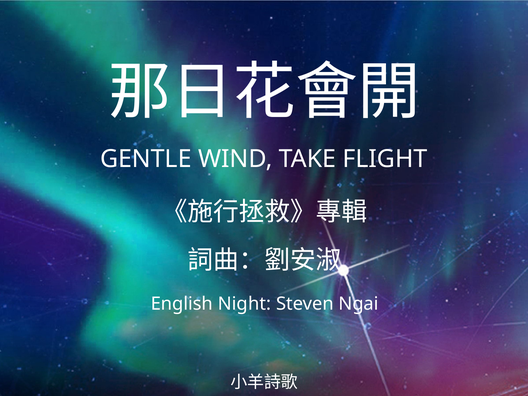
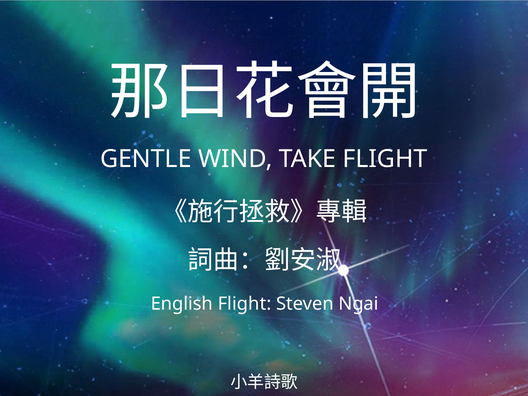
English Night: Night -> Flight (244, 304)
